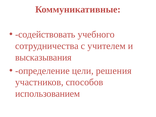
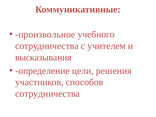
содействовать: содействовать -> произвольное (45, 34)
использованием: использованием -> сотрудничества (48, 94)
